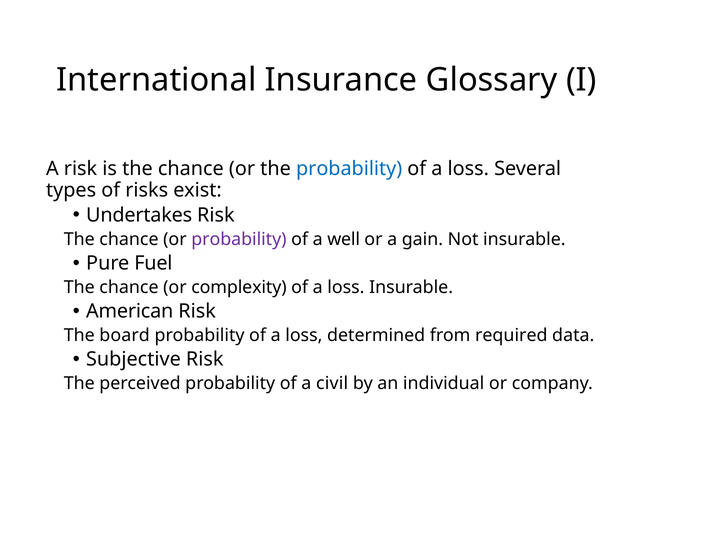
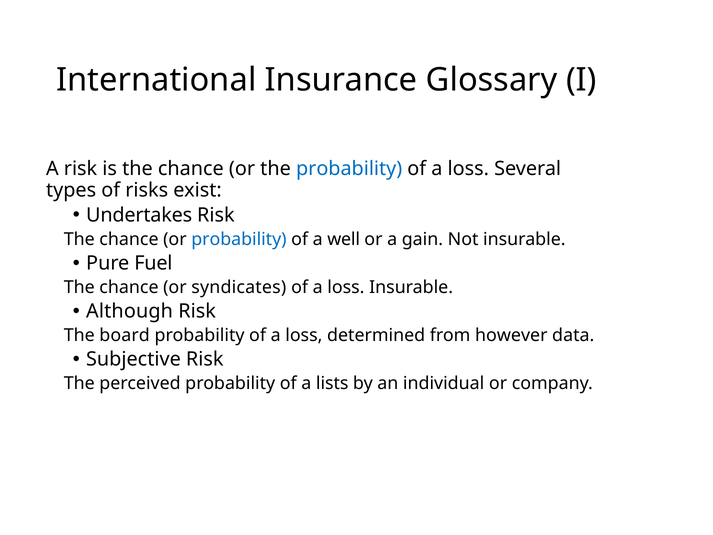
probability colour: purple -> blue (239, 239)
complexity: complexity -> syndicates (239, 287)
American: American -> Although (130, 311)
required: required -> however (511, 335)
civil: civil -> lists (332, 383)
